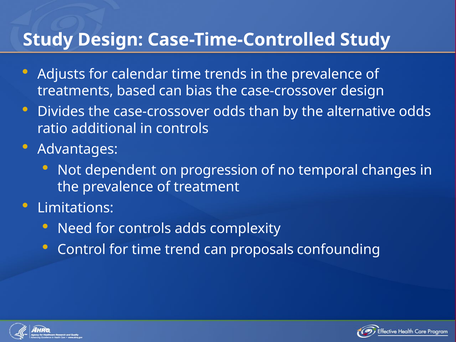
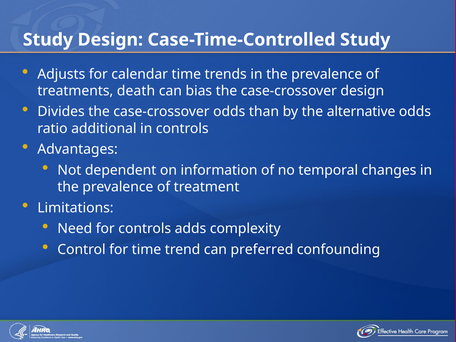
based: based -> death (136, 91)
progression: progression -> information (219, 170)
proposals: proposals -> preferred (262, 250)
